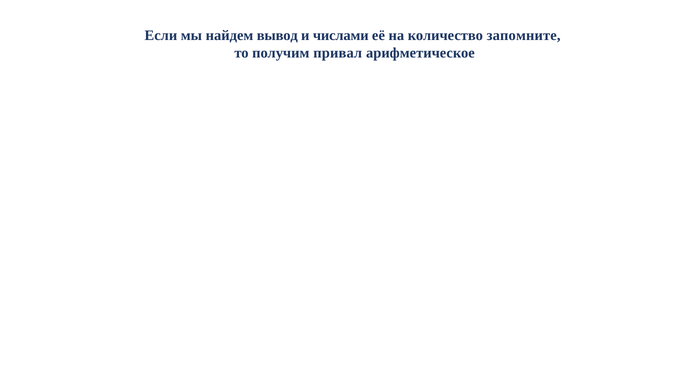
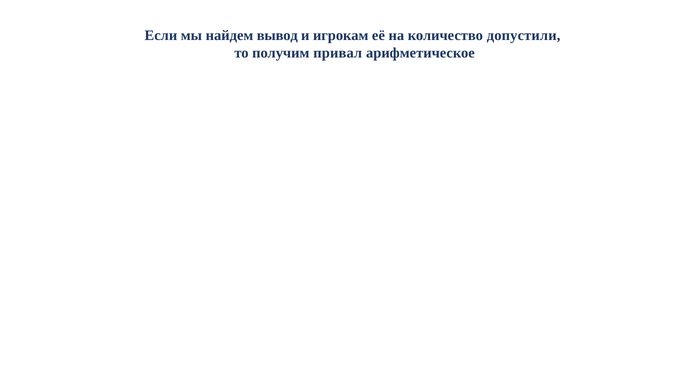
числами: числами -> игрокам (341, 36)
запомните: запомните -> допустили (524, 36)
